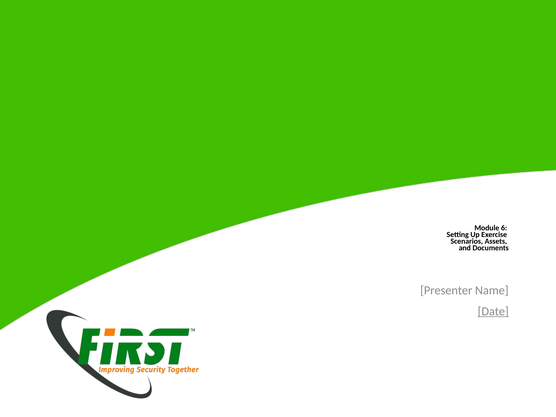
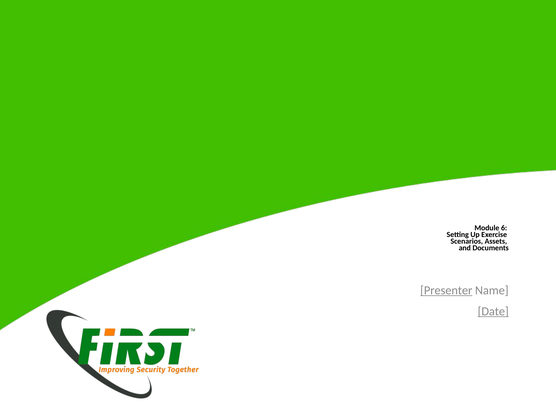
Presenter underline: none -> present (446, 290)
